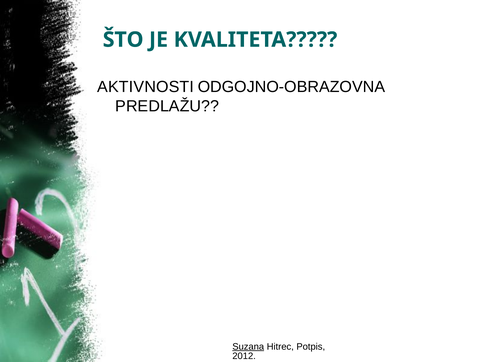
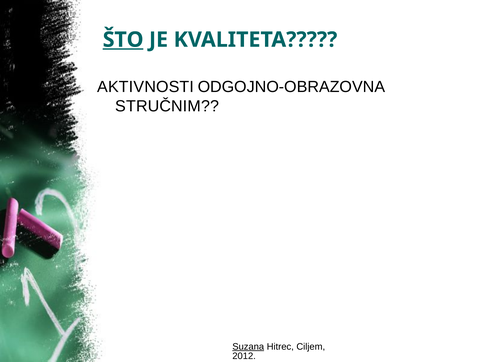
ŠTO underline: none -> present (123, 40)
PREDLAŽU: PREDLAŽU -> STRUČNIM (167, 106)
Potpis: Potpis -> Ciljem (311, 346)
